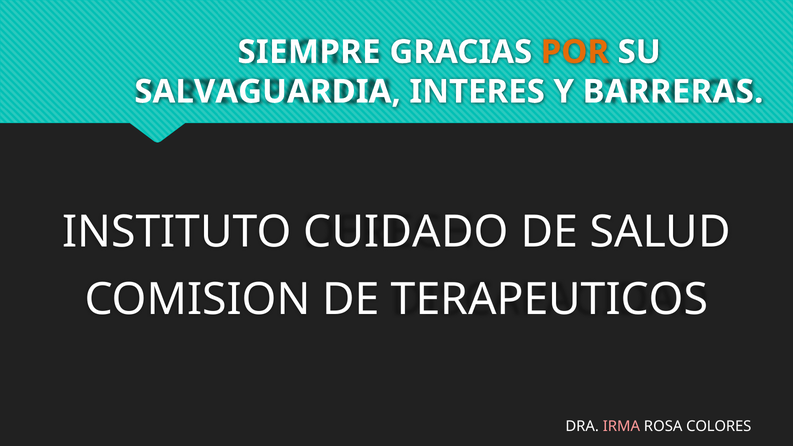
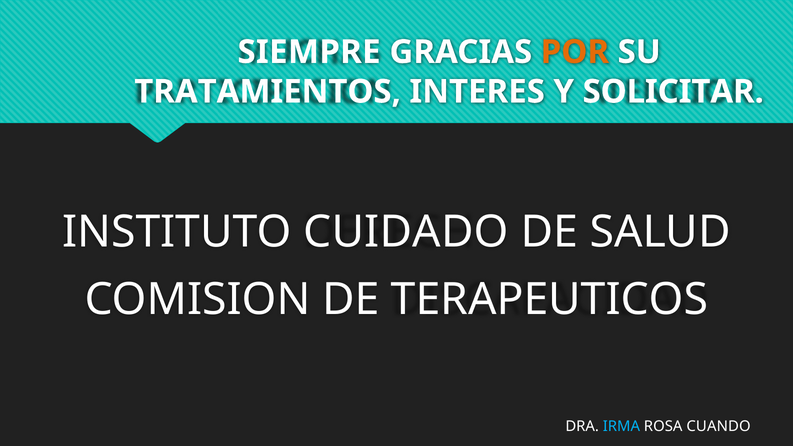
SALVAGUARDIA: SALVAGUARDIA -> TRATAMIENTOS (268, 92)
BARRERAS: BARRERAS -> SOLICITAR (673, 92)
IRMA colour: pink -> light blue (621, 426)
COLORES: COLORES -> CUANDO (719, 426)
